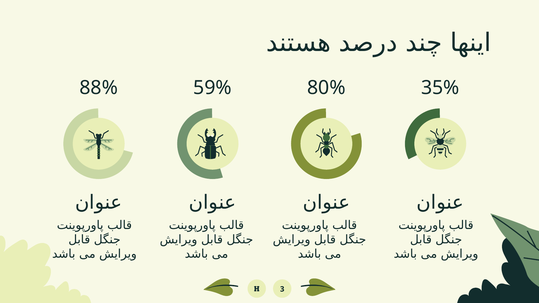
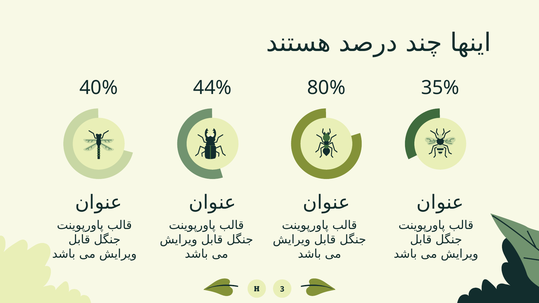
88%: 88% -> 40% (99, 88)
59%: 59% -> 44% (213, 88)
